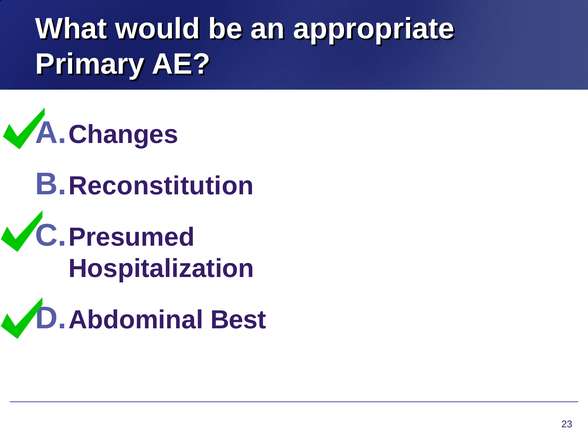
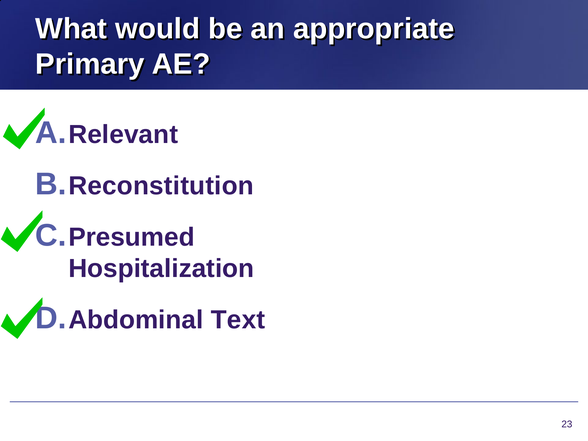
Changes: Changes -> Relevant (123, 135)
Best: Best -> Text (238, 320)
